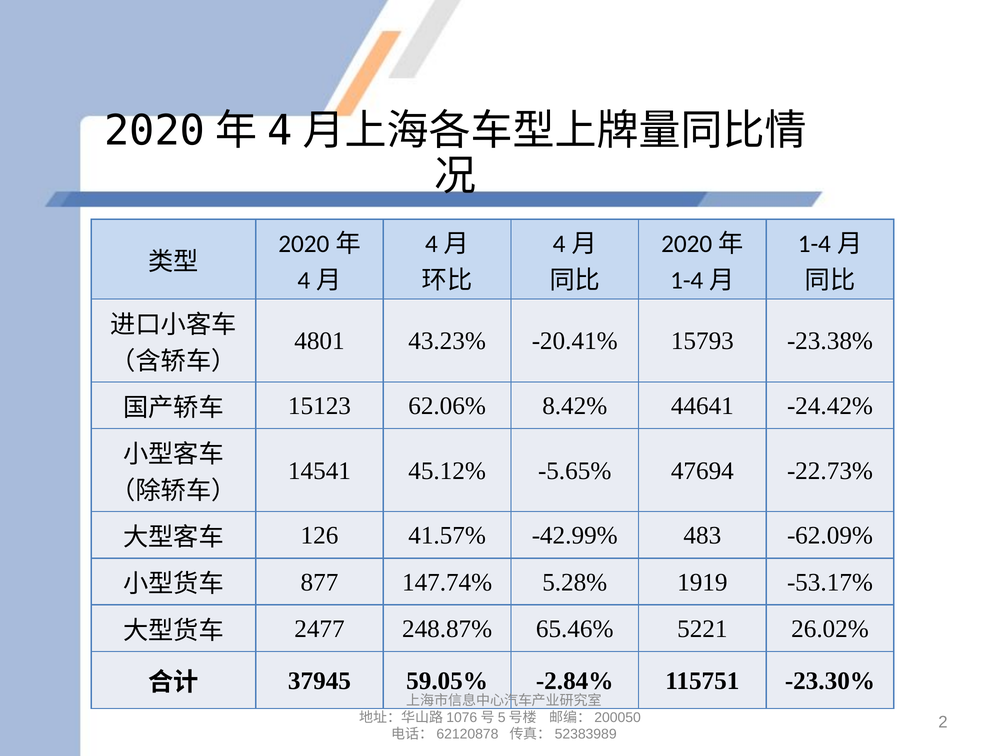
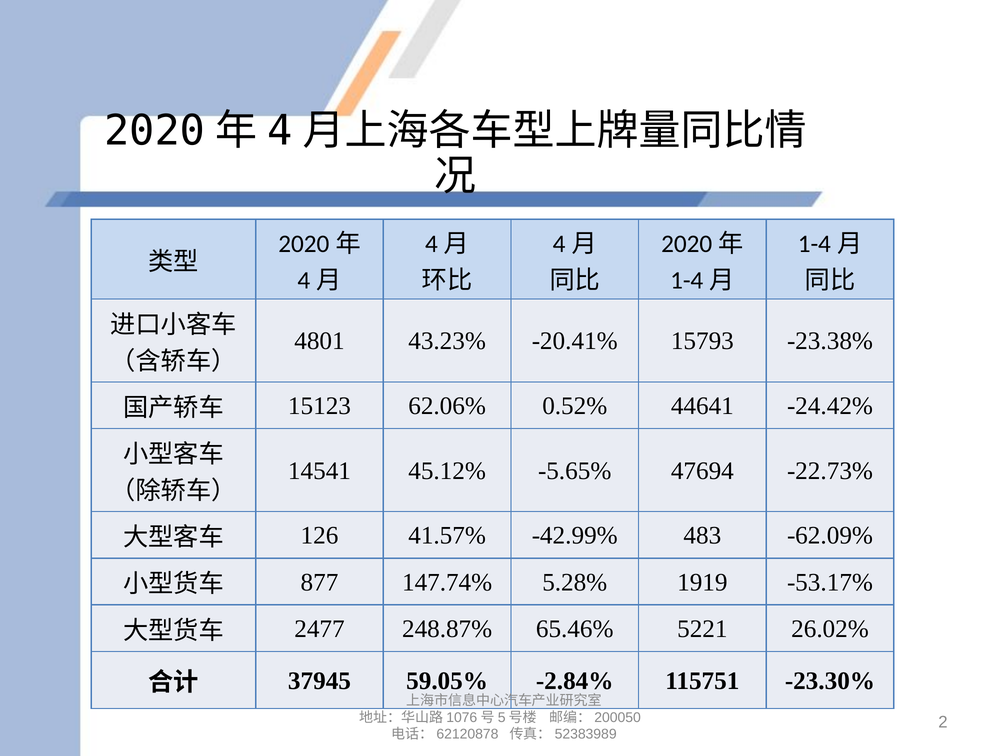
8.42%: 8.42% -> 0.52% (575, 406)
